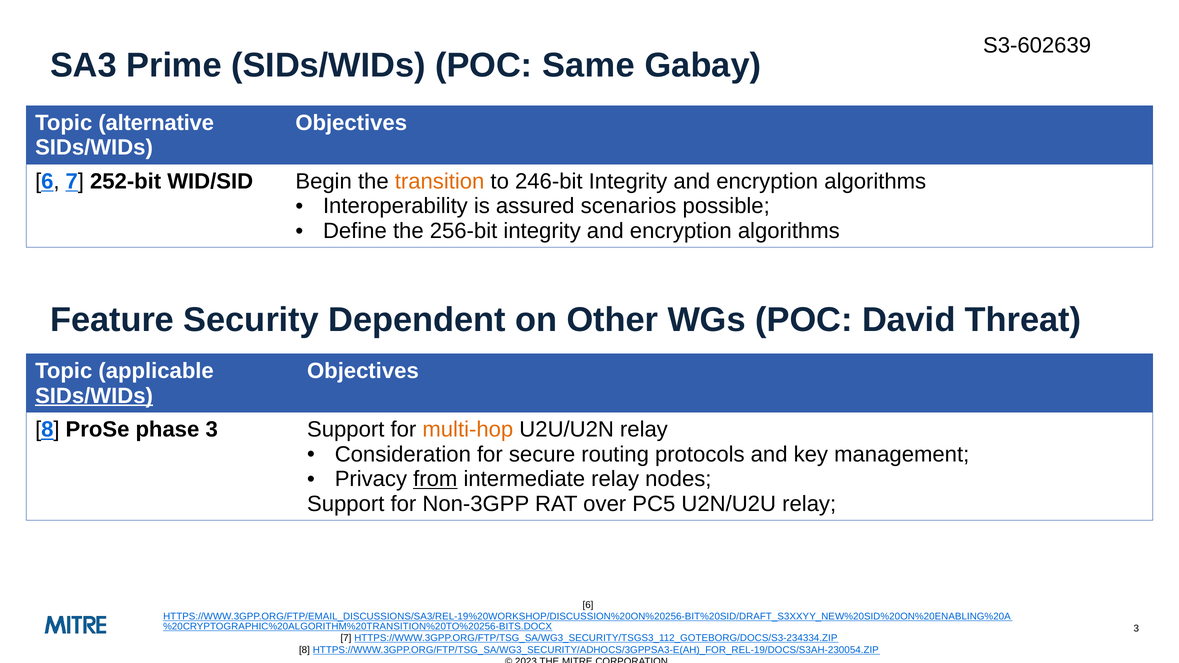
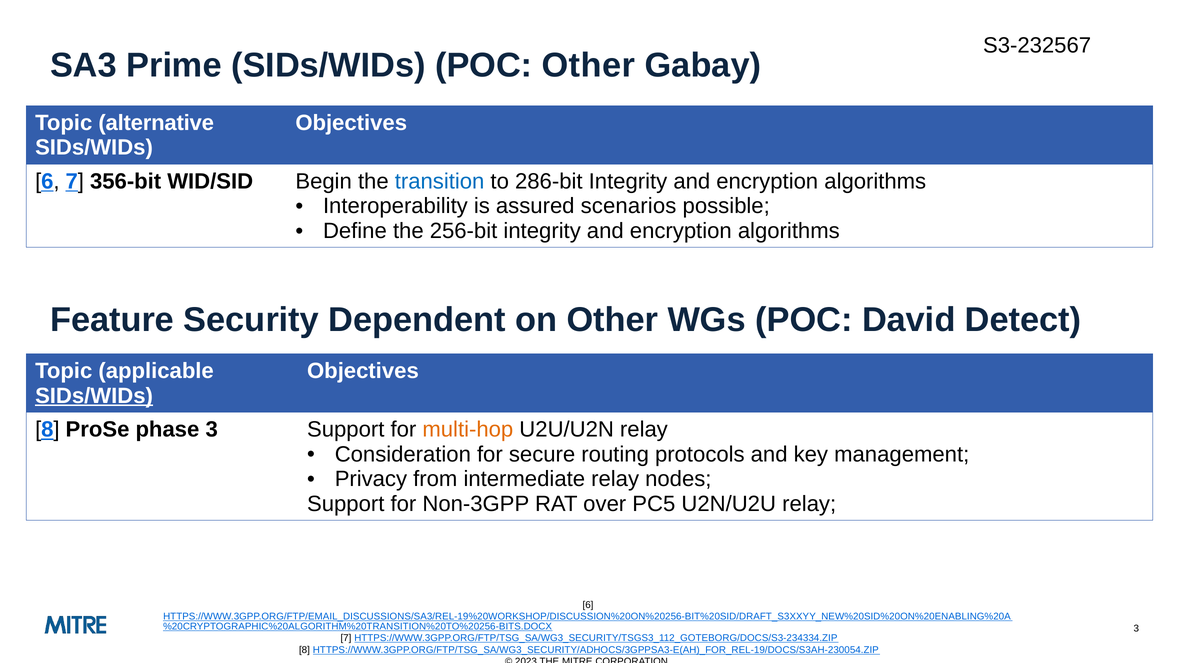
S3-602639: S3-602639 -> S3-232567 (1037, 46)
POC Same: Same -> Other (588, 65)
252-bit: 252-bit -> 356-bit (126, 181)
transition colour: orange -> blue (440, 181)
246-bit: 246-bit -> 286-bit (549, 181)
Threat: Threat -> Detect (1023, 320)
from underline: present -> none (435, 479)
